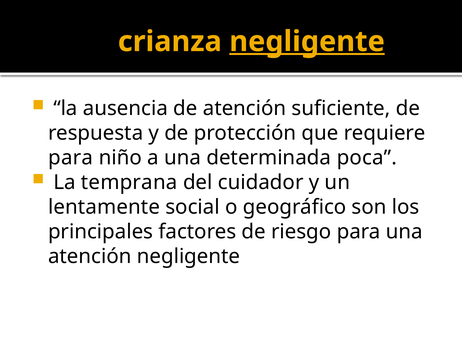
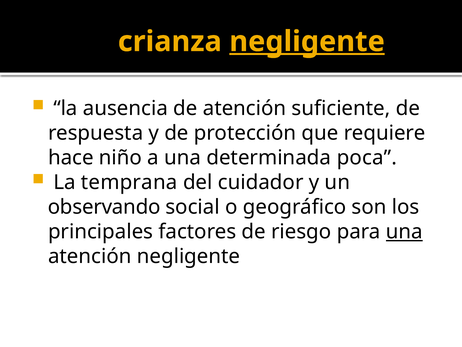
para: para -> hace (71, 157)
lentamente: lentamente -> observando (104, 207)
una underline: none -> present (404, 231)
